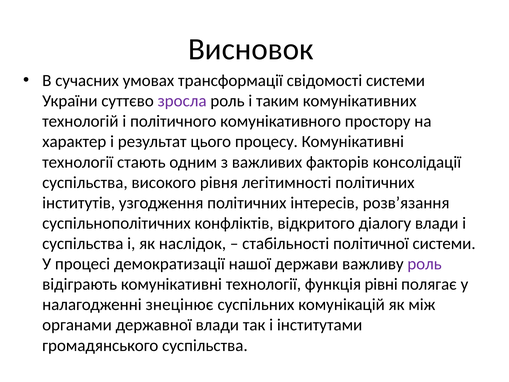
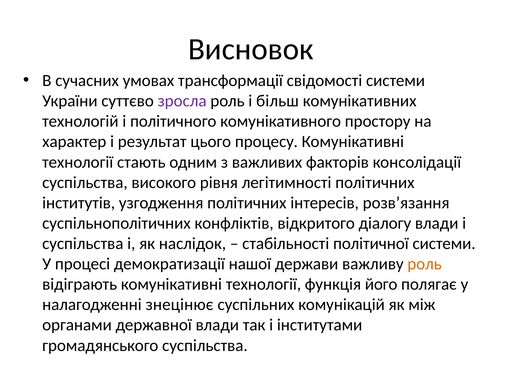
таким: таким -> більш (277, 101)
роль colour: purple -> orange (425, 264)
рівні: рівні -> його (381, 284)
